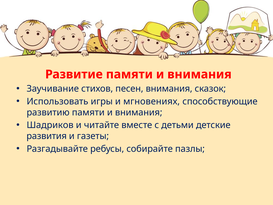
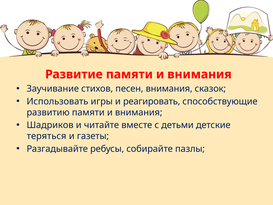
мгновениях: мгновениях -> реагировать (152, 101)
развития: развития -> теряться (47, 136)
